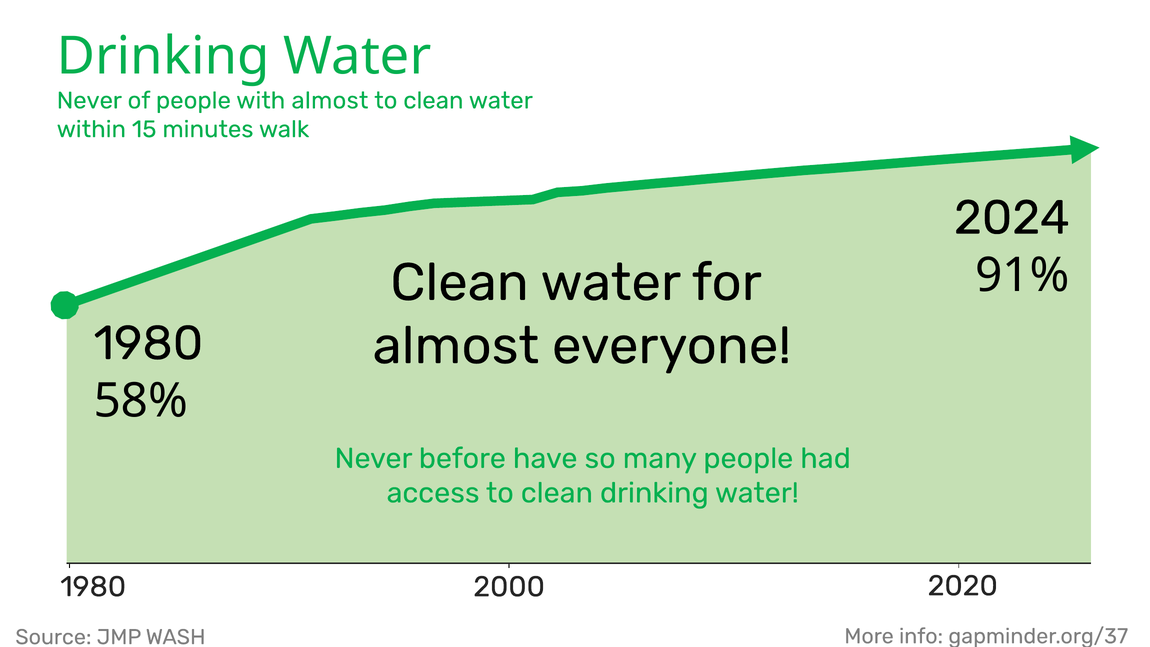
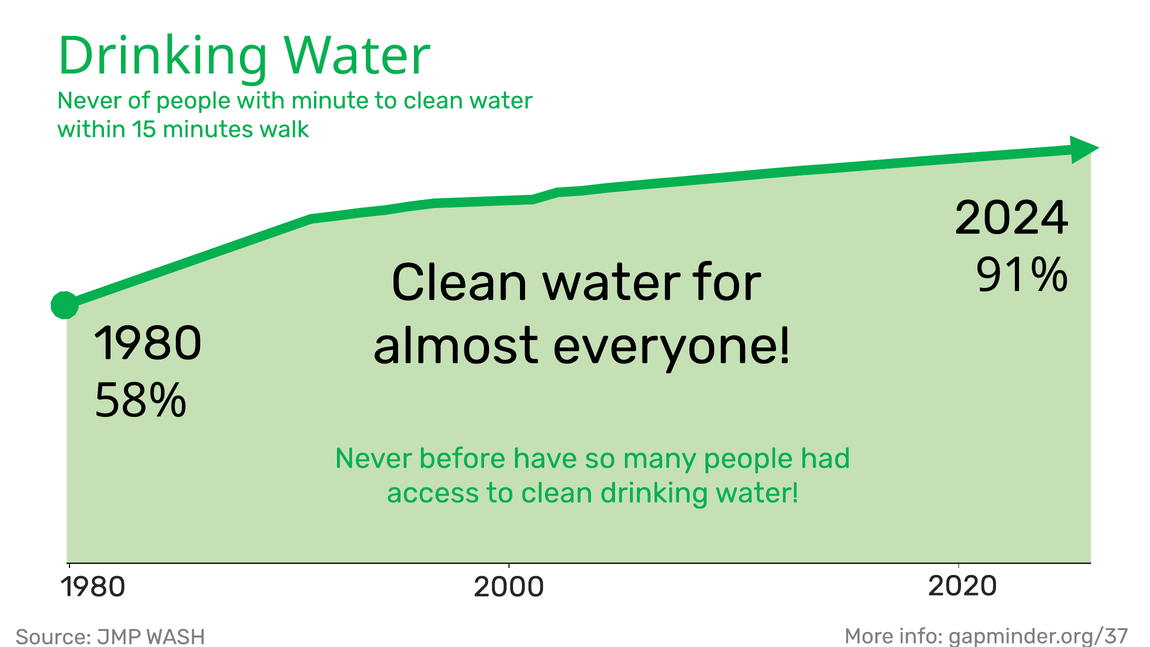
with almost: almost -> minute (330, 100)
